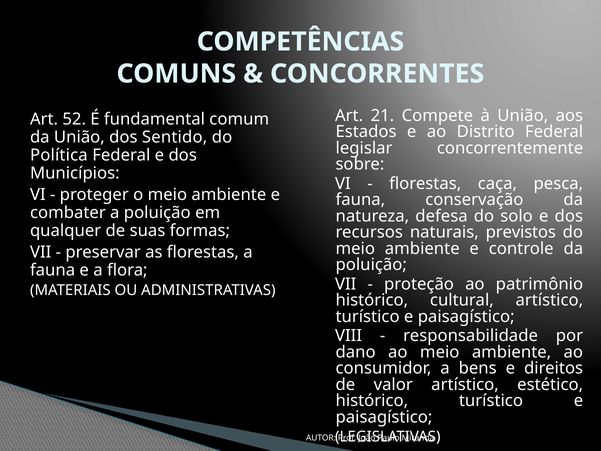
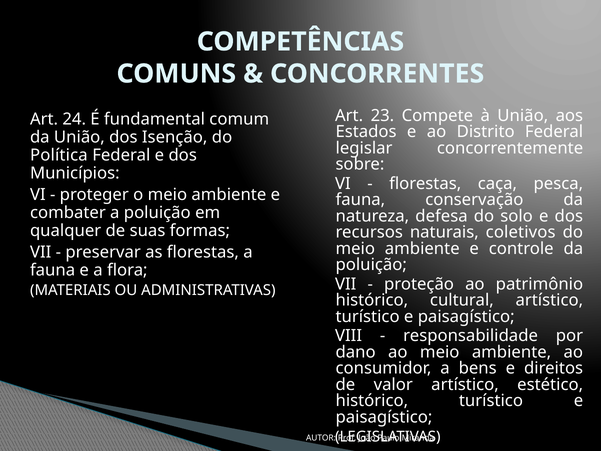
21: 21 -> 23 (382, 116)
52: 52 -> 24 (74, 119)
Sentido: Sentido -> Isenção (175, 137)
previstos: previstos -> coletivos (521, 232)
